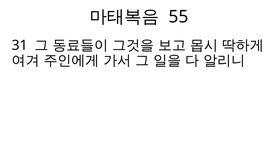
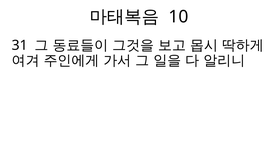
55: 55 -> 10 (178, 17)
